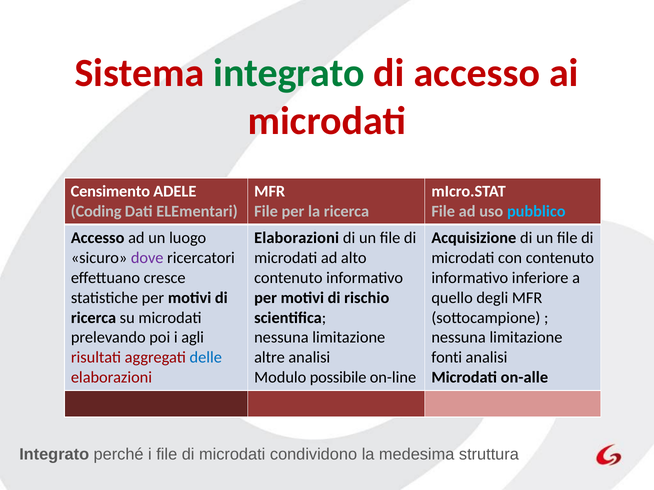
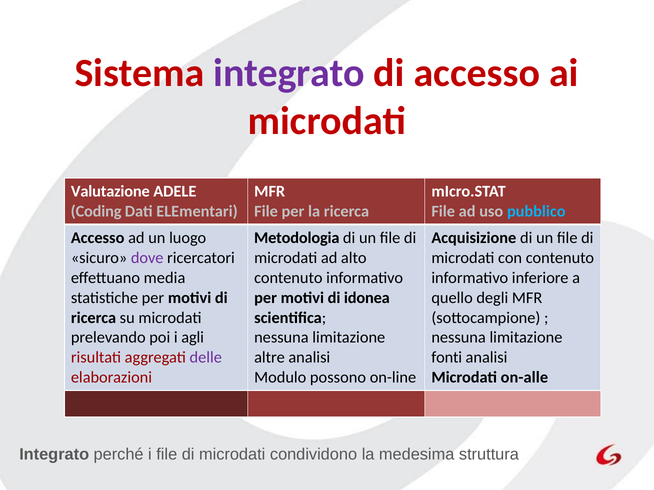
integrato colour: green -> purple (289, 73)
Censimento: Censimento -> Valutazione (110, 192)
Elaborazioni: Elaborazioni -> Metodologia (297, 238)
cresce: cresce -> media (165, 278)
rischio: rischio -> idonea (367, 298)
delle colour: blue -> purple (206, 358)
possibile: possibile -> possono (338, 378)
